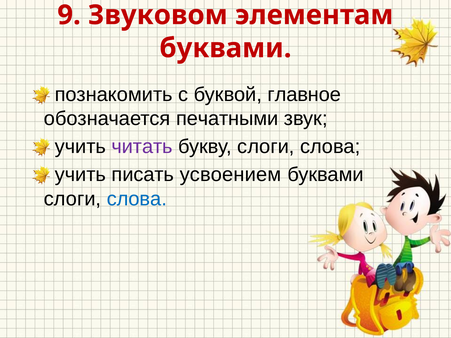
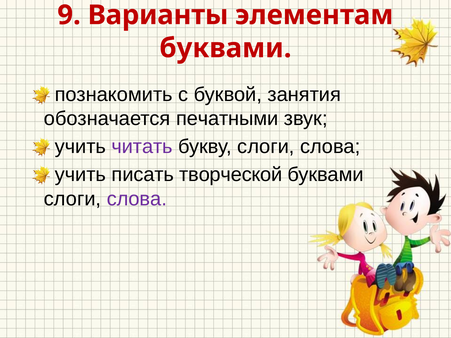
Звуковом: Звуковом -> Варианты (158, 15)
главное: главное -> занятия (304, 95)
усвоением: усвоением -> творческой (231, 175)
слова colour: blue -> purple (137, 199)
